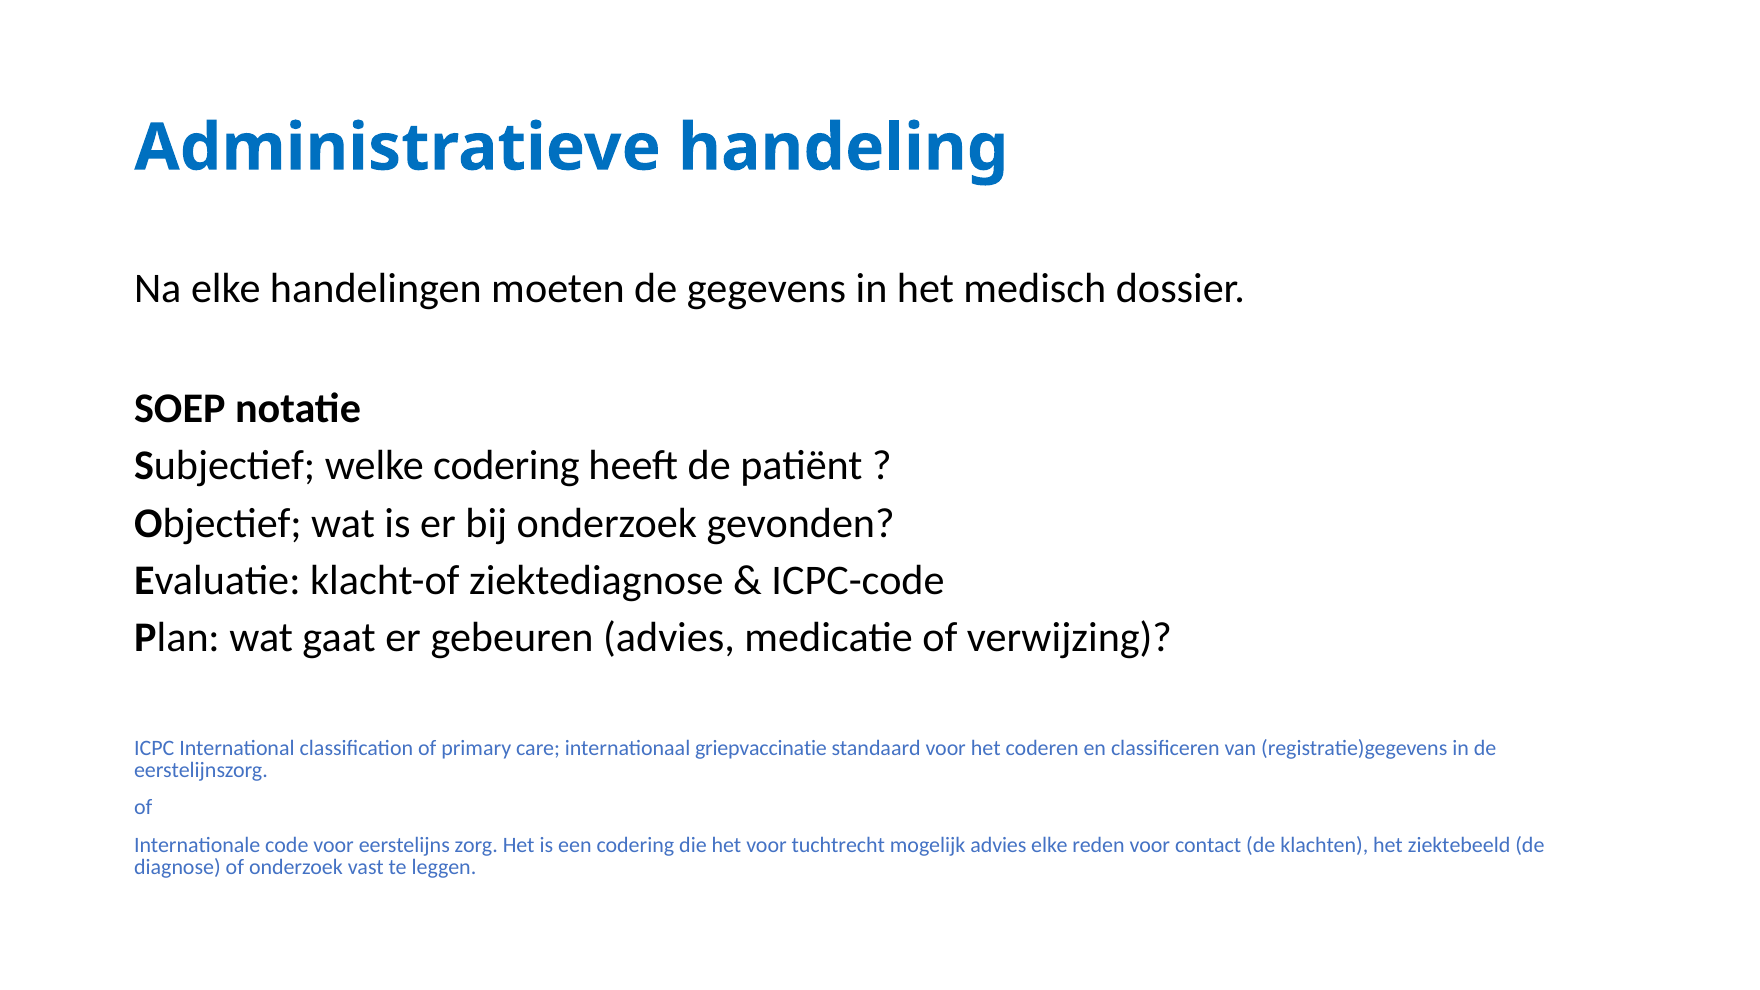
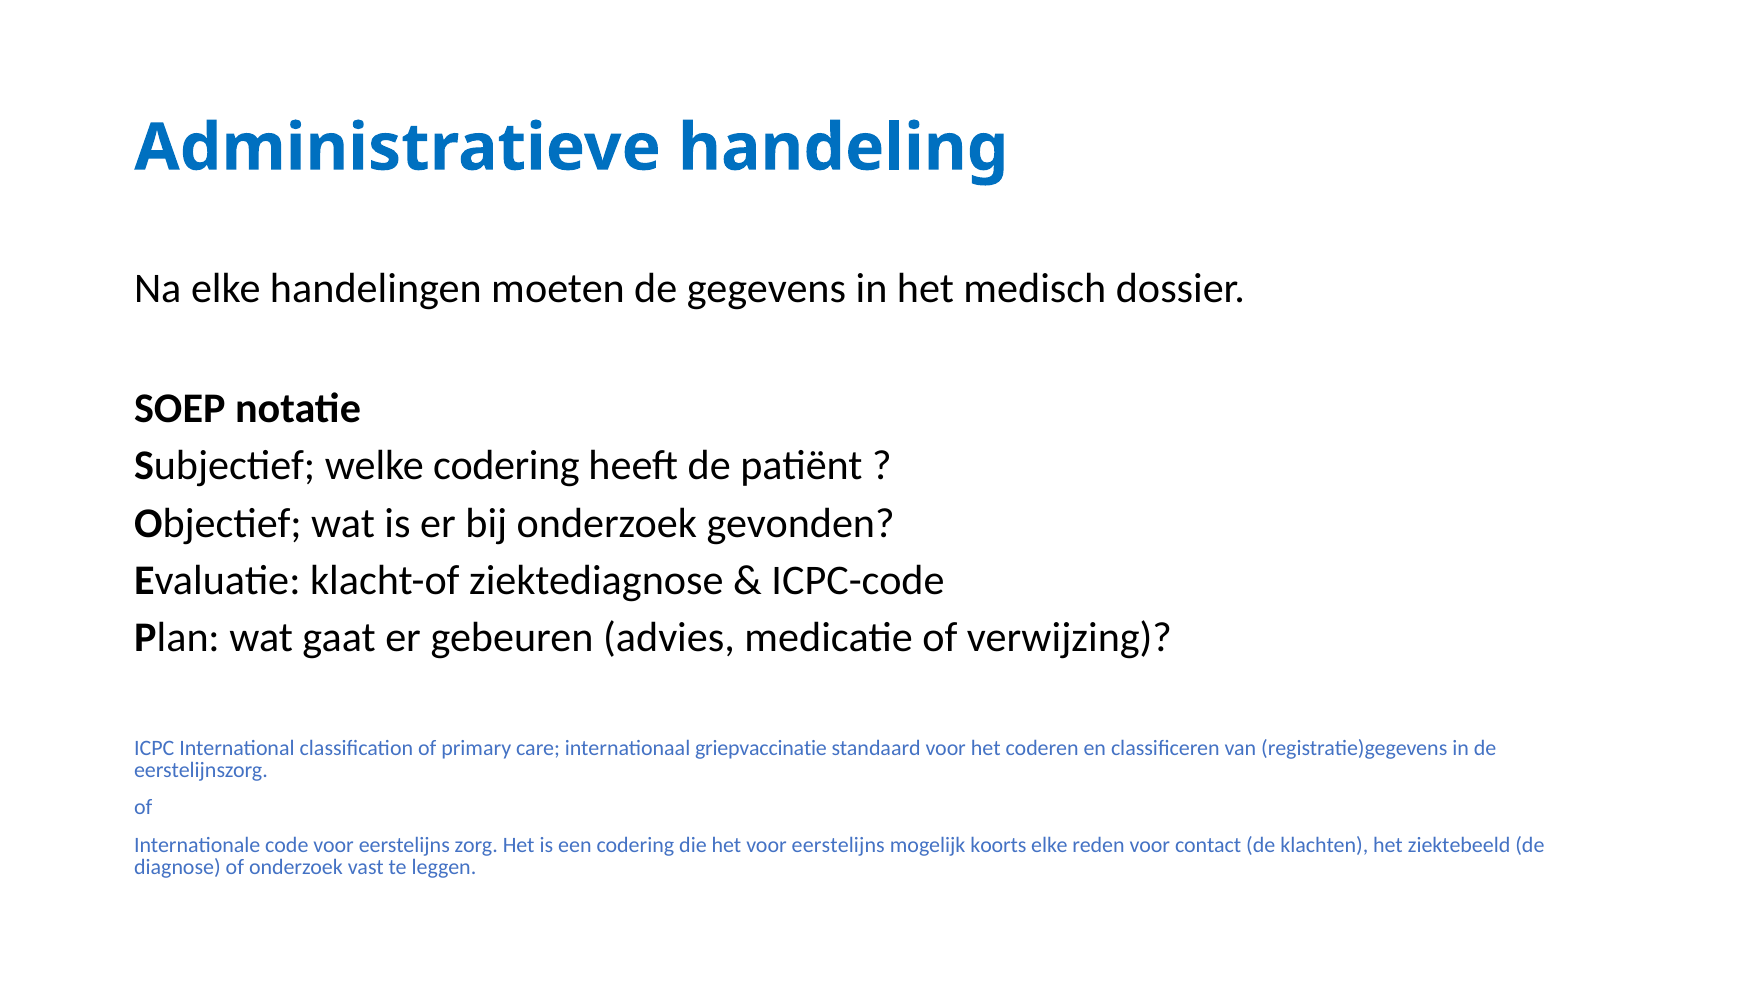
het voor tuchtrecht: tuchtrecht -> eerstelijns (838, 845)
mogelijk advies: advies -> koorts (998, 845)
